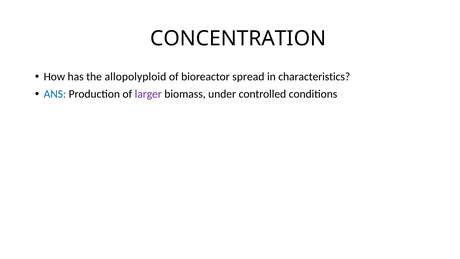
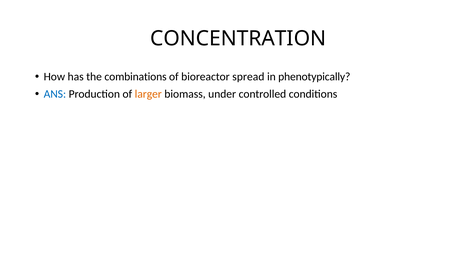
allopolyploid: allopolyploid -> combinations (136, 77)
characteristics: characteristics -> phenotypically (314, 77)
larger colour: purple -> orange (148, 94)
